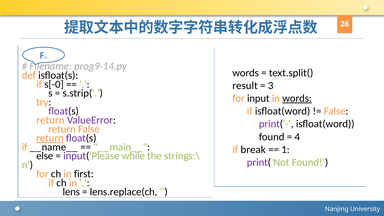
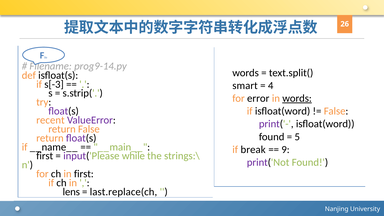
s[-0: s[-0 -> s[-3 (54, 84)
result: result -> smart (245, 86)
3: 3 -> 4 (271, 86)
input: input -> error (258, 98)
return: return -> recent (50, 120)
4: 4 -> 5 (297, 137)
return underline: present -> none (50, 138)
1: 1 -> 9 (286, 150)
else: else -> first (45, 156)
lens.replace(ch: lens.replace(ch -> last.replace(ch (123, 192)
